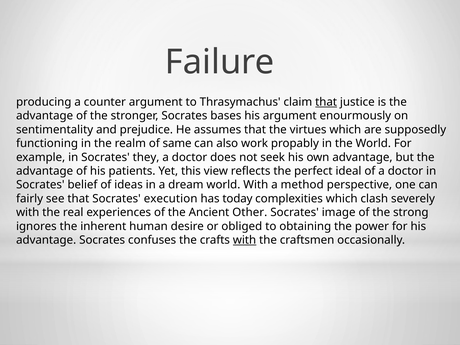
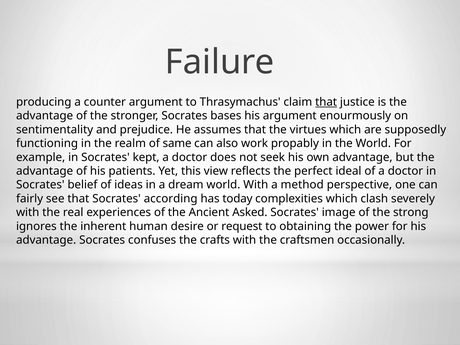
they: they -> kept (146, 157)
execution: execution -> according (171, 199)
Other: Other -> Asked (250, 212)
obliged: obliged -> request (242, 226)
with underline: present -> none (245, 240)
